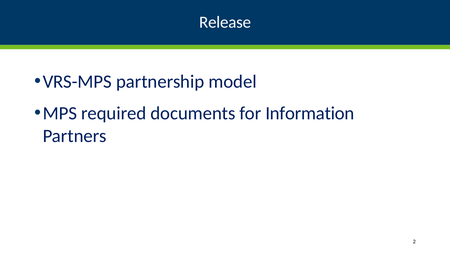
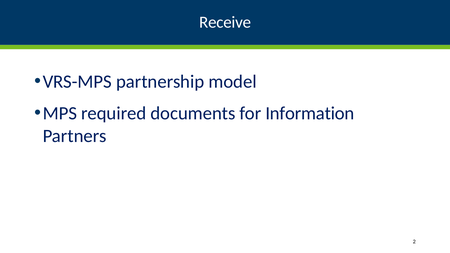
Release: Release -> Receive (225, 22)
